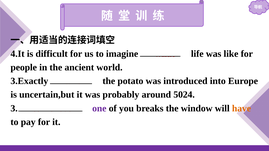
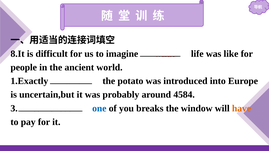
4.It: 4.It -> 8.It (18, 54)
3.Exactly: 3.Exactly -> 1.Exactly (29, 81)
5024: 5024 -> 4584 (184, 95)
one colour: purple -> blue (99, 108)
